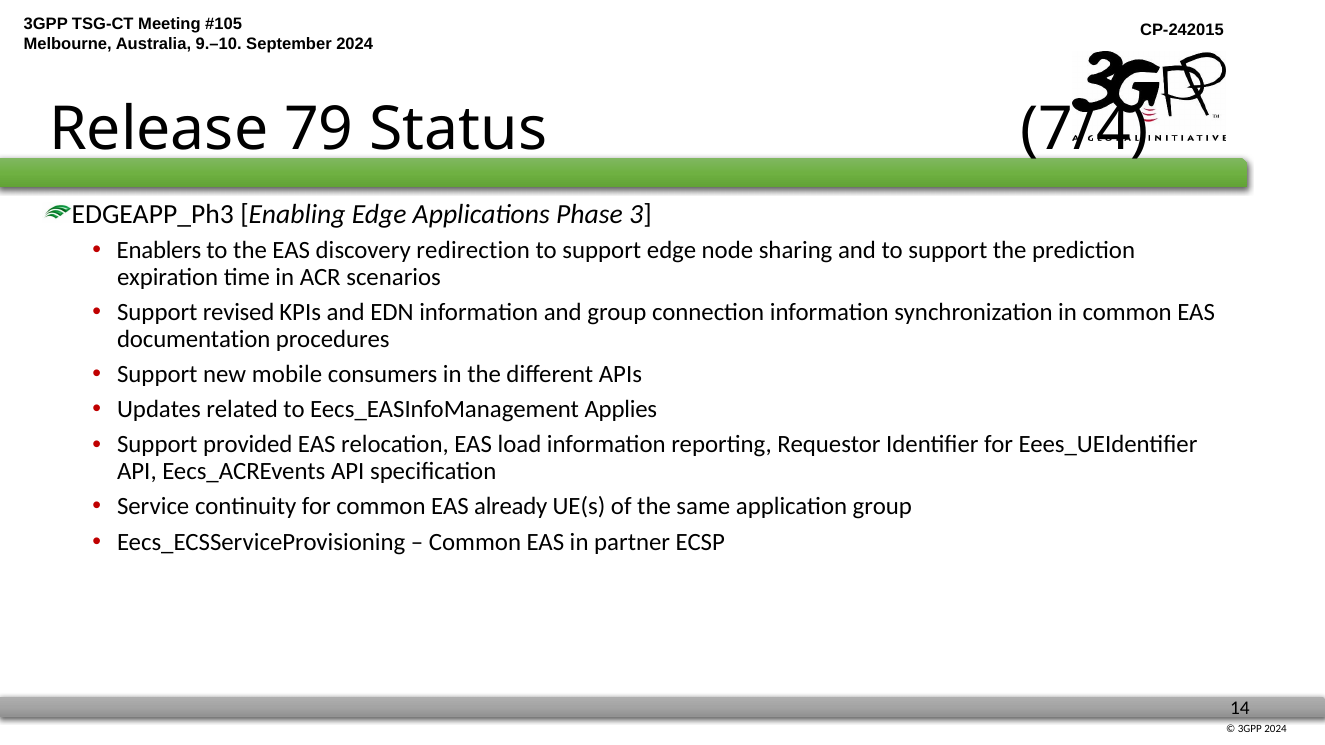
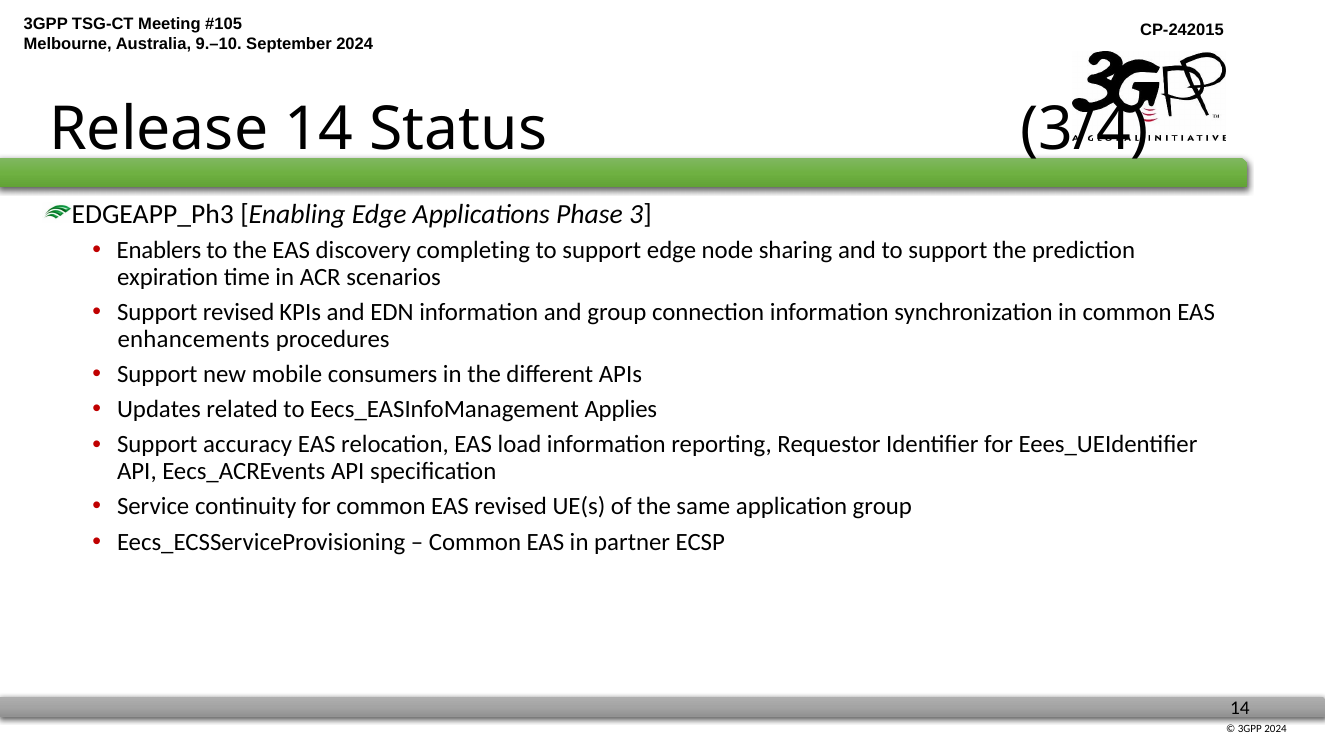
Release 79: 79 -> 14 (319, 129)
7/4: 7/4 -> 3/4 (1085, 129)
redirection: redirection -> completing (473, 251)
documentation: documentation -> enhancements (194, 340)
provided: provided -> accuracy (248, 445)
EAS already: already -> revised (511, 507)
